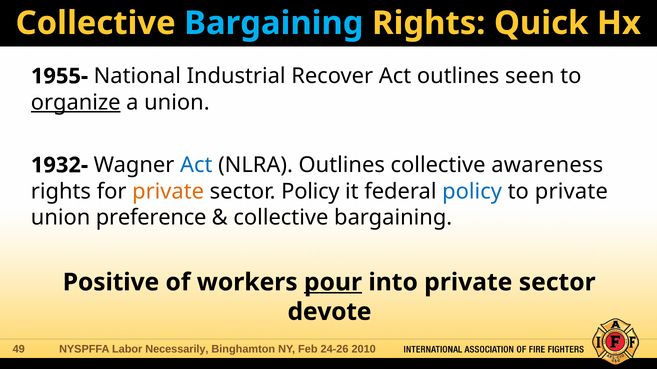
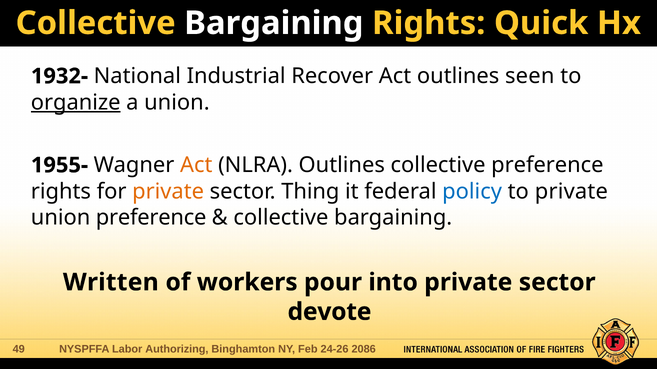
Bargaining colour: light blue -> white (274, 23)
1955-: 1955- -> 1932- (59, 76)
1932-: 1932- -> 1955- (59, 165)
Act colour: blue -> orange (196, 165)
collective awareness: awareness -> preference (547, 165)
sector Policy: Policy -> Thing (310, 192)
Positive: Positive -> Written (111, 283)
pour underline: present -> none (333, 283)
Necessarily: Necessarily -> Authorizing (177, 350)
2010: 2010 -> 2086 (364, 350)
